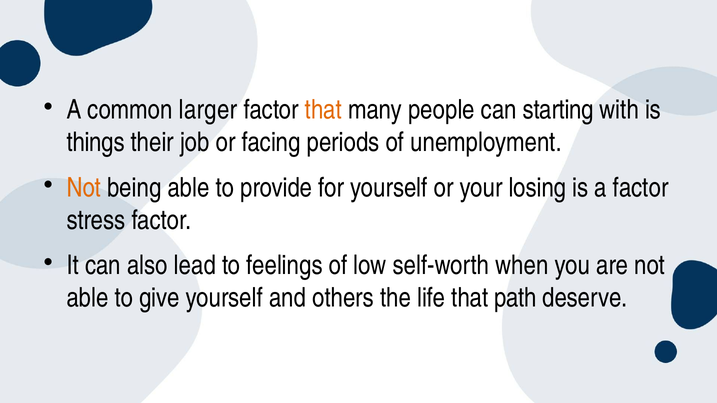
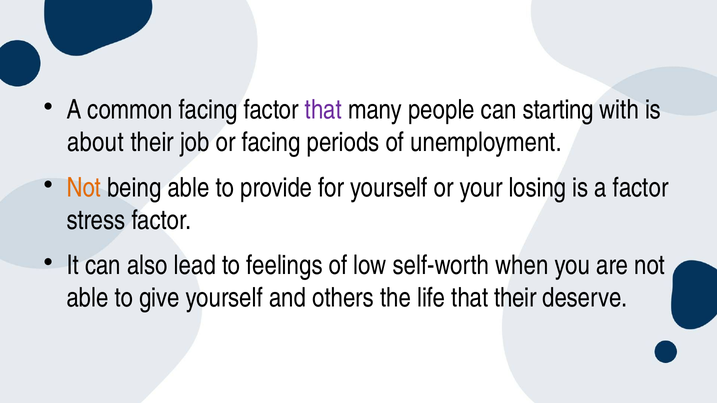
common larger: larger -> facing (208, 110)
that colour: orange -> purple (323, 110)
things: things -> about (95, 143)
that path: path -> their (515, 298)
